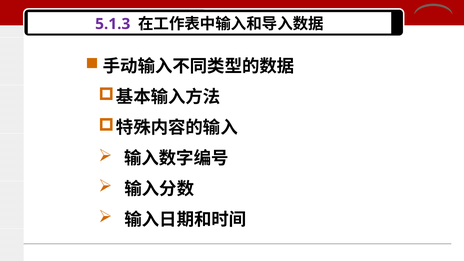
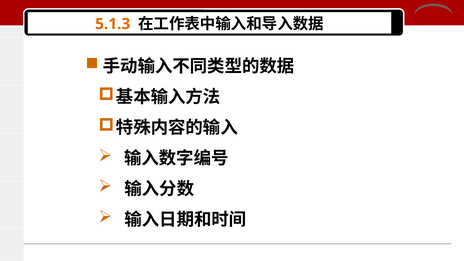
5.1.3 colour: purple -> orange (113, 24)
